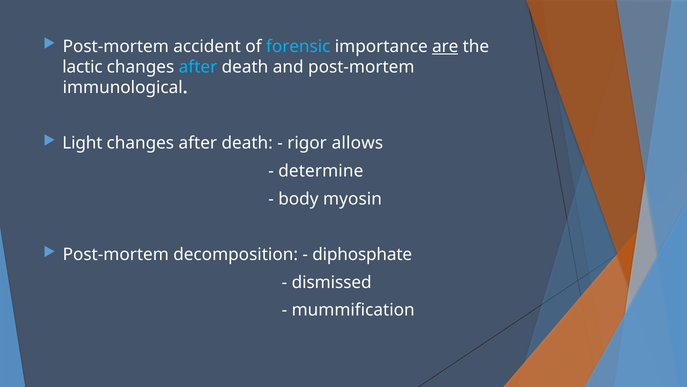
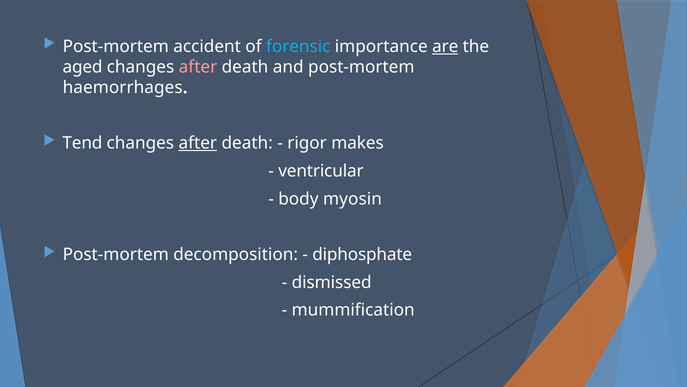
lactic: lactic -> aged (83, 67)
after colour: light blue -> pink (198, 67)
immunological: immunological -> haemorrhages (123, 88)
Light: Light -> Tend (82, 143)
after underline: none -> present (198, 143)
allows: allows -> makes (358, 143)
determine: determine -> ventricular (321, 171)
